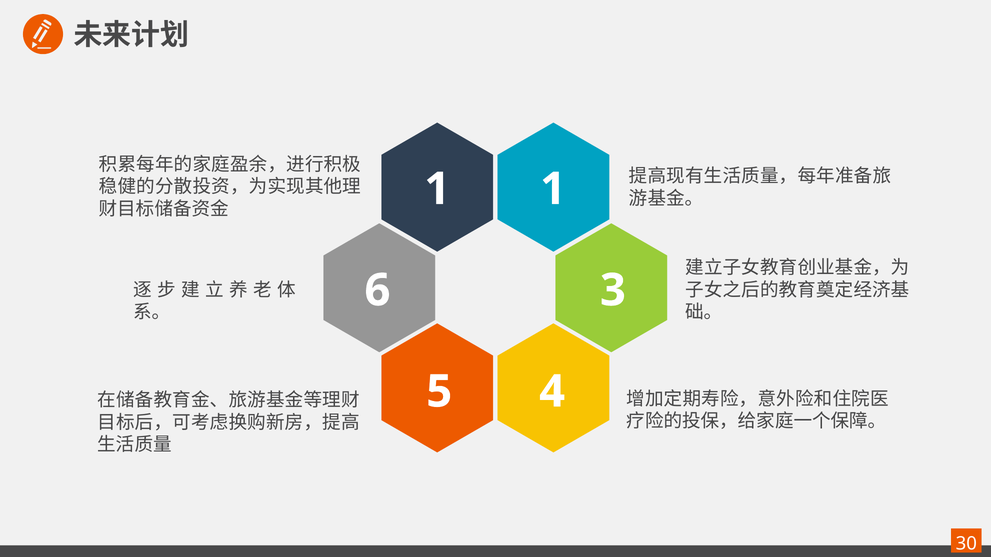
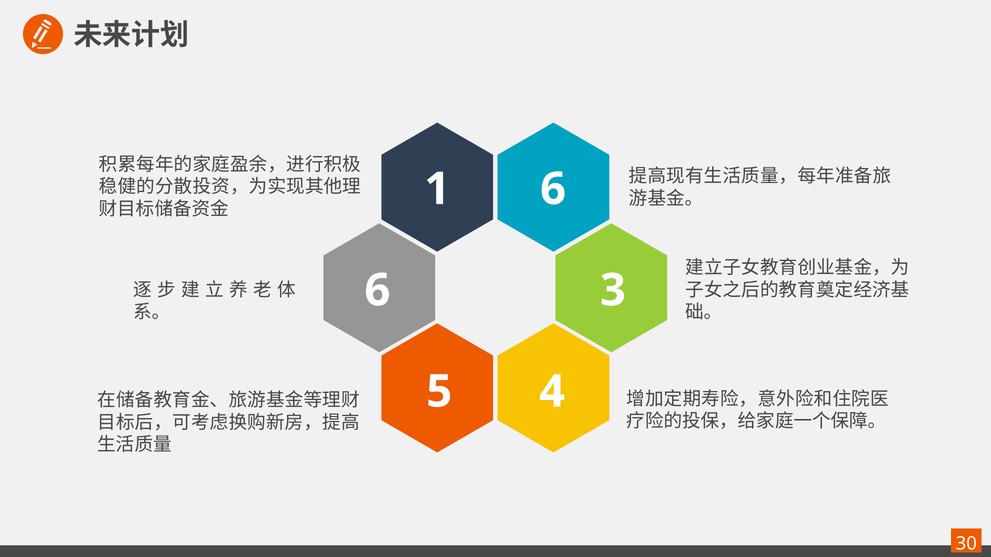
1 1: 1 -> 6 (553, 189)
